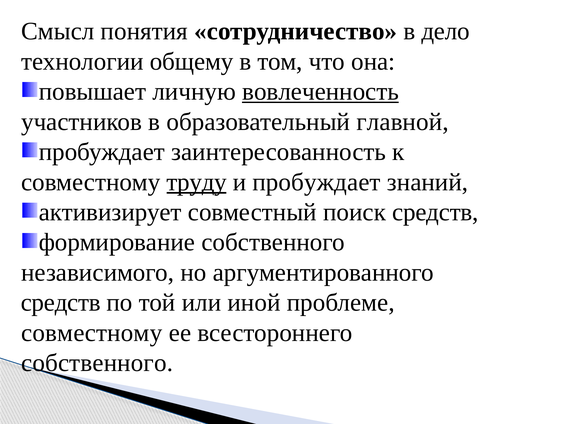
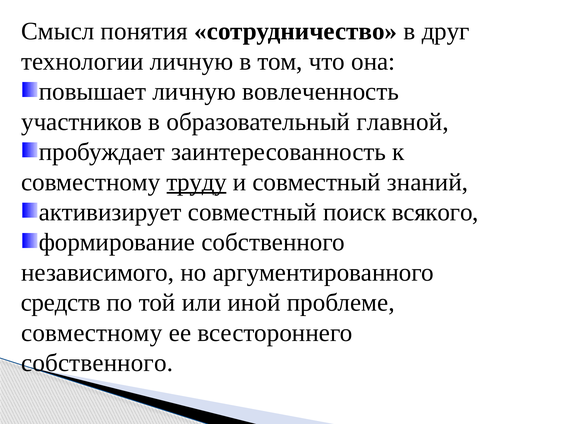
дело: дело -> друг (446, 31)
технологии общему: общему -> личную (192, 61)
вовлеченность underline: present -> none (320, 92)
и пробуждает: пробуждает -> совместный (317, 182)
поиск средств: средств -> всякого (435, 212)
